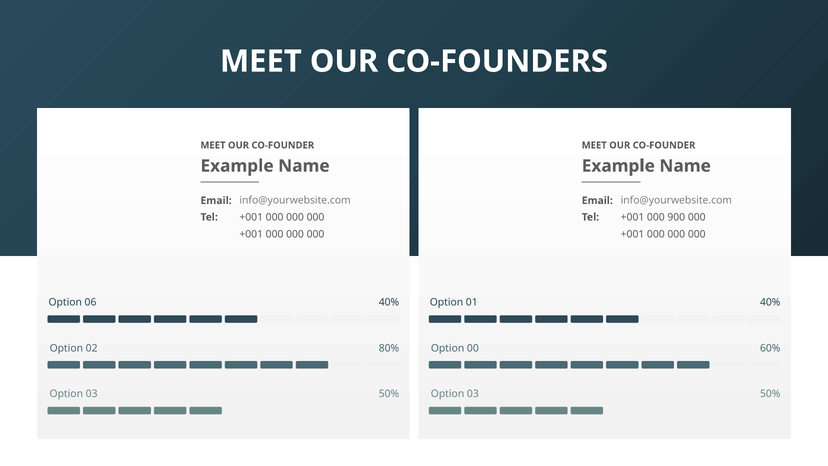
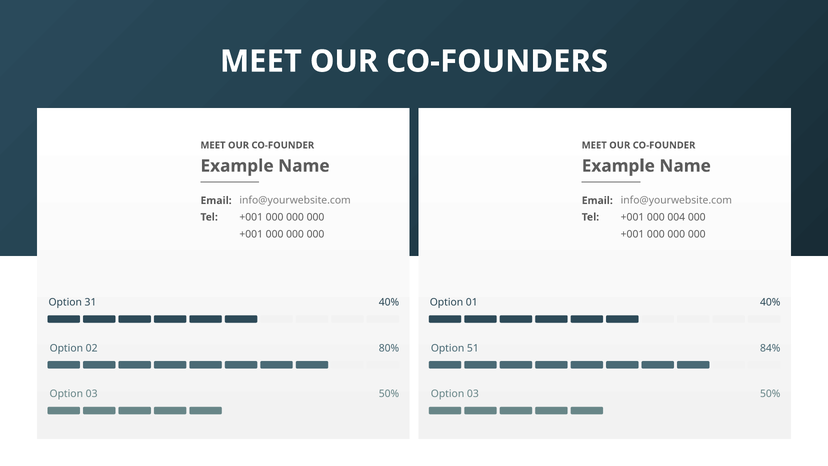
900: 900 -> 004 (676, 217)
06: 06 -> 31 (91, 302)
00: 00 -> 51 (473, 348)
60%: 60% -> 84% (770, 348)
